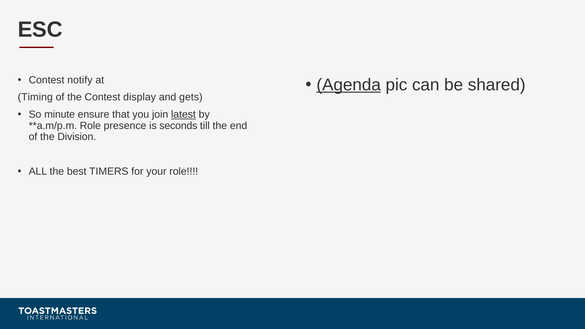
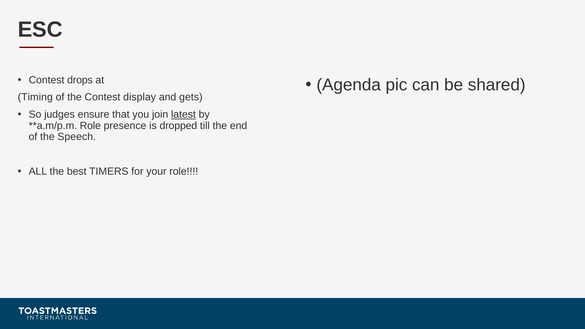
notify: notify -> drops (80, 80)
Agenda underline: present -> none (349, 85)
minute: minute -> judges (60, 115)
seconds: seconds -> dropped (178, 126)
Division: Division -> Speech (77, 137)
